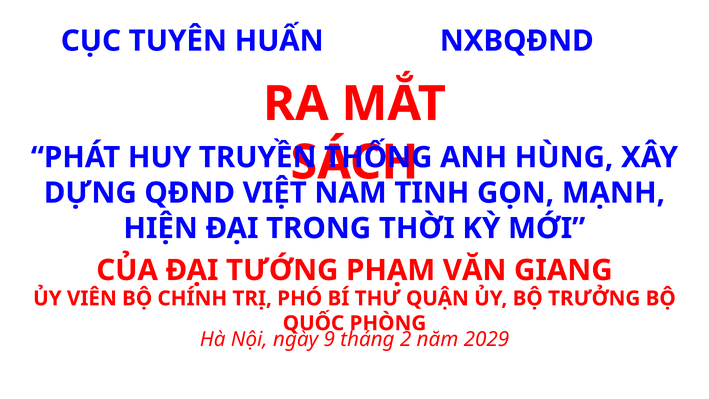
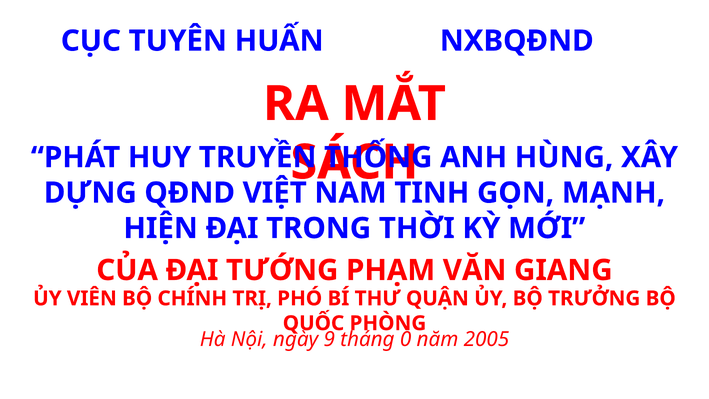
2: 2 -> 0 (406, 339)
2029: 2029 -> 2005 (486, 339)
